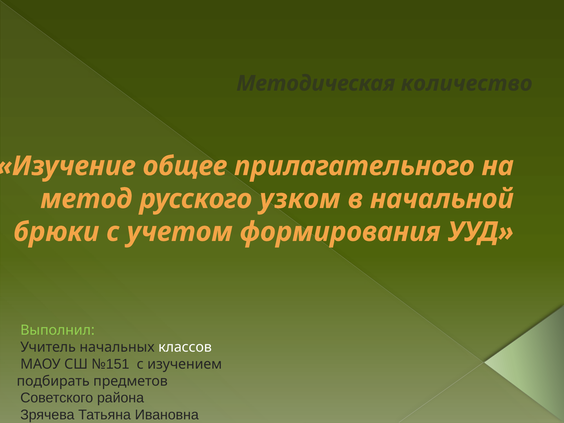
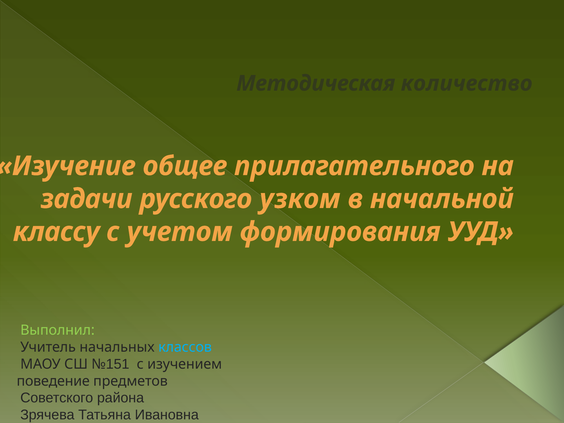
метод: метод -> задачи (86, 199)
брюки: брюки -> классу (56, 232)
классов colour: white -> light blue (185, 347)
подбирать: подбирать -> поведение (53, 381)
